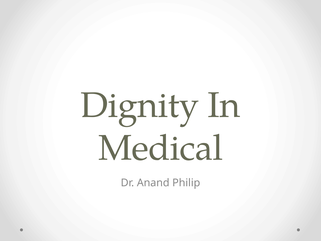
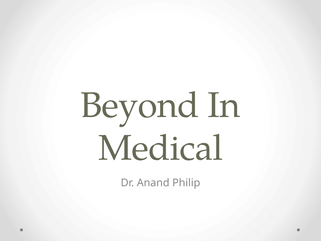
Dignity: Dignity -> Beyond (140, 105)
